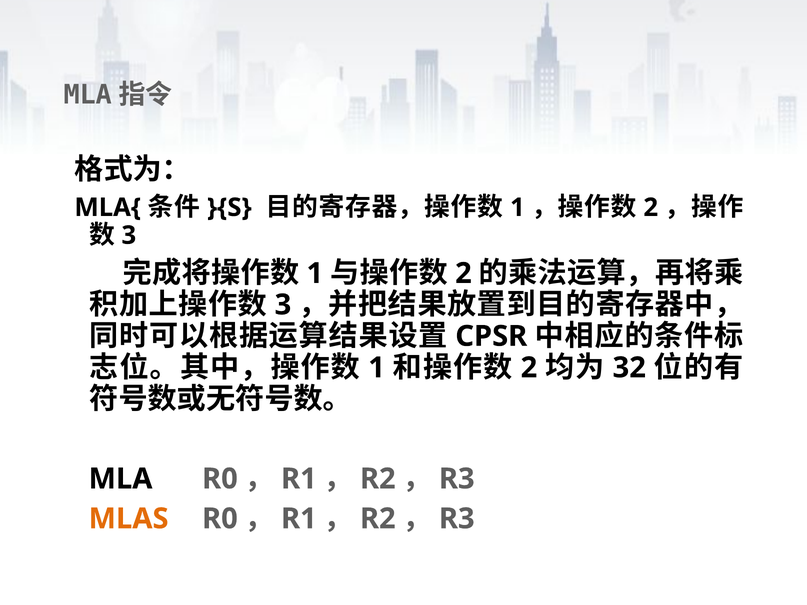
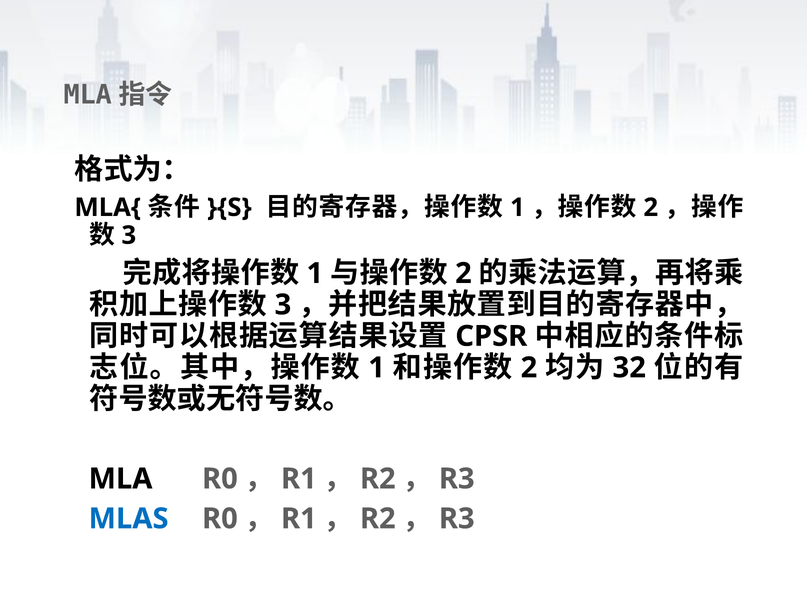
MLAS colour: orange -> blue (129, 519)
